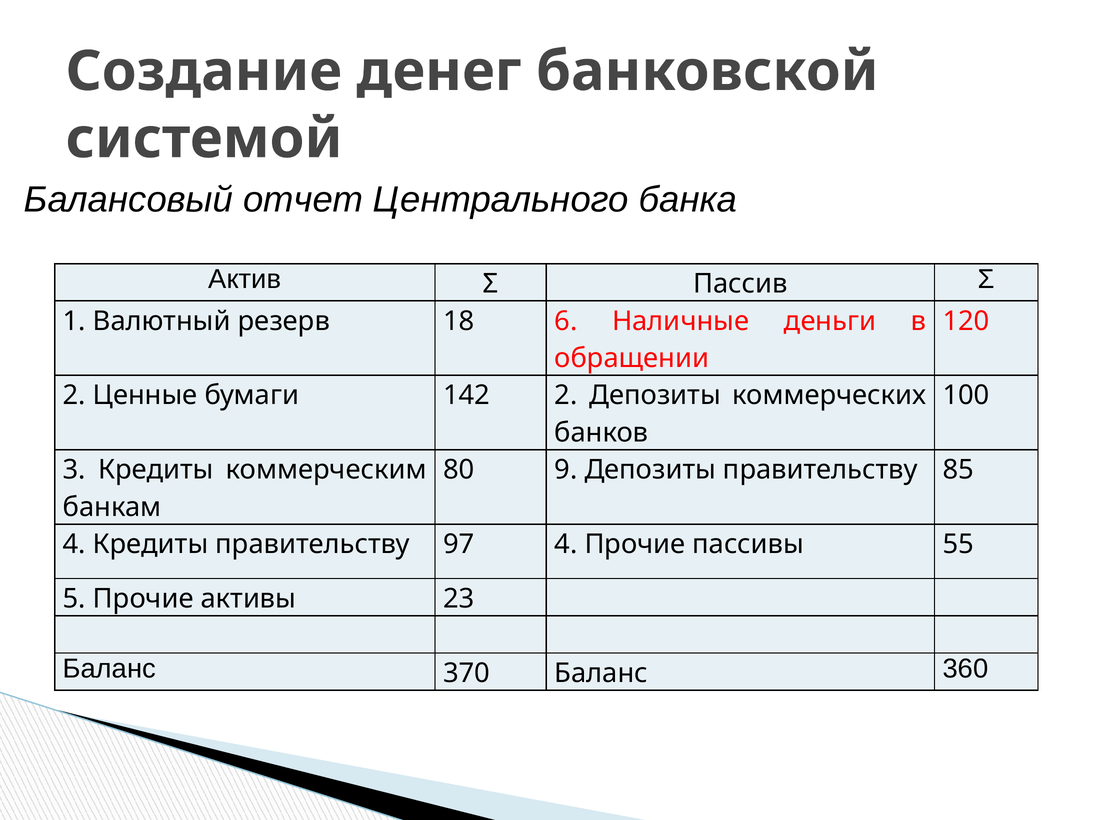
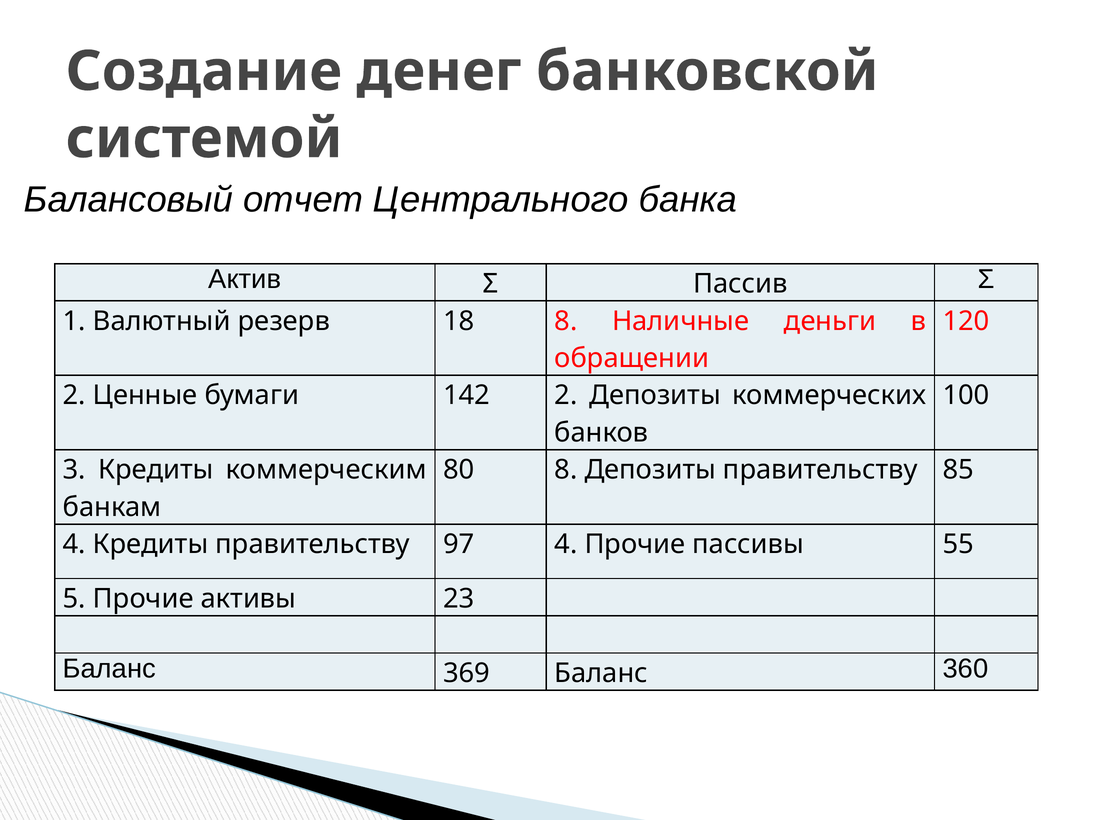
18 6: 6 -> 8 (566, 321)
80 9: 9 -> 8 (566, 470)
370: 370 -> 369 (467, 673)
